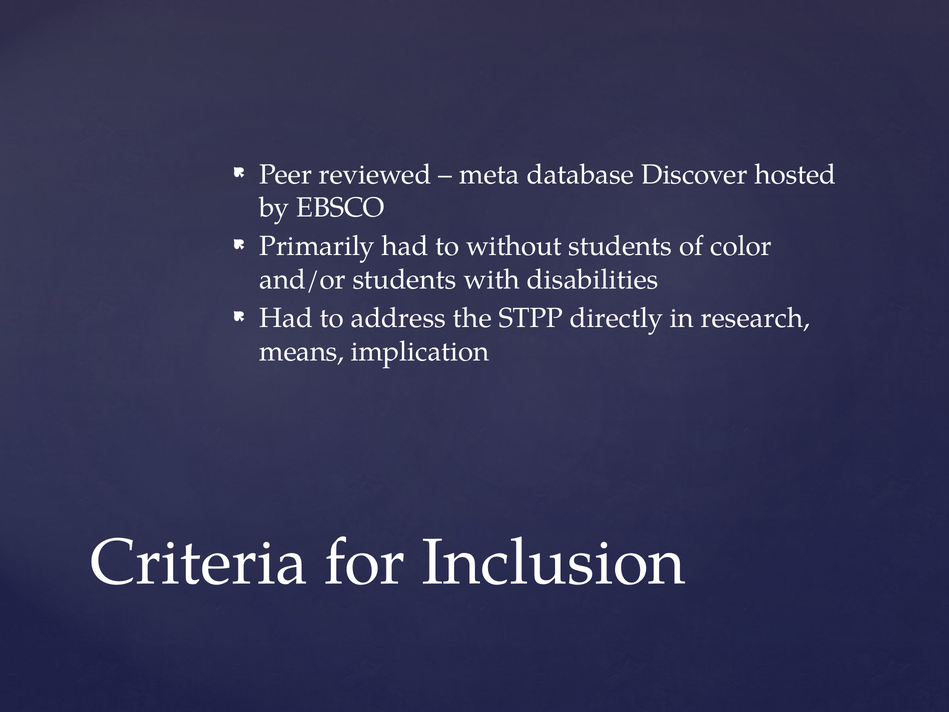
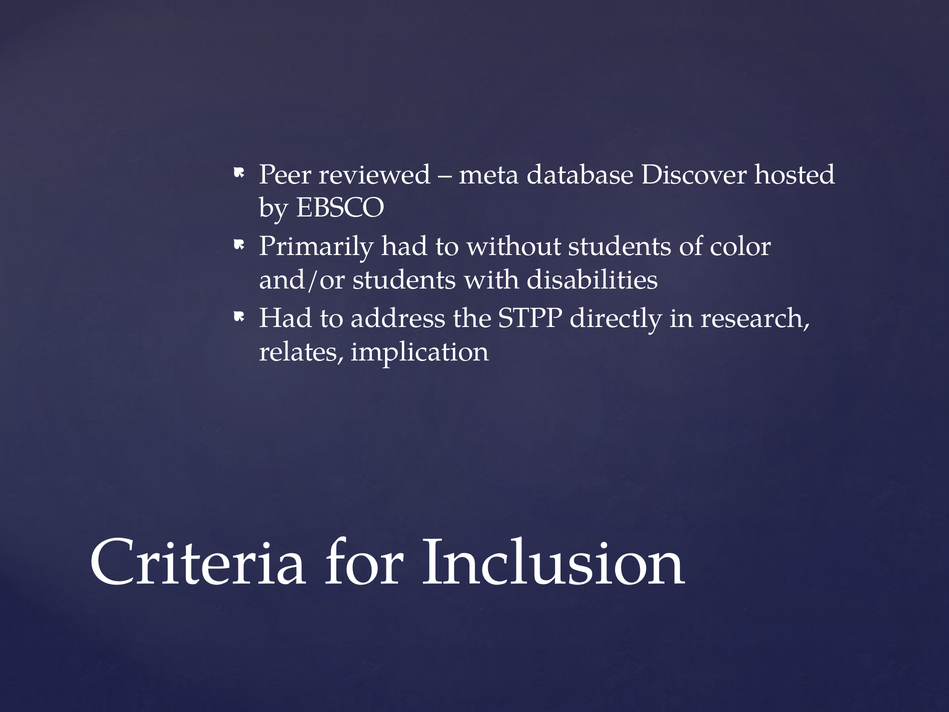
means: means -> relates (302, 351)
